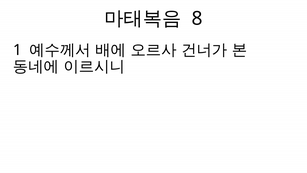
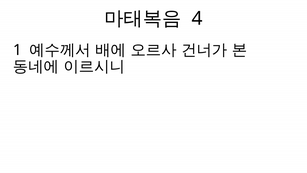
8: 8 -> 4 (197, 18)
